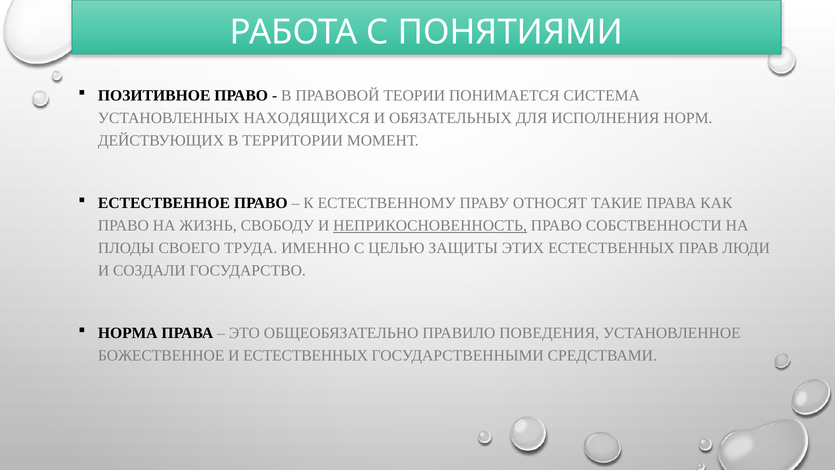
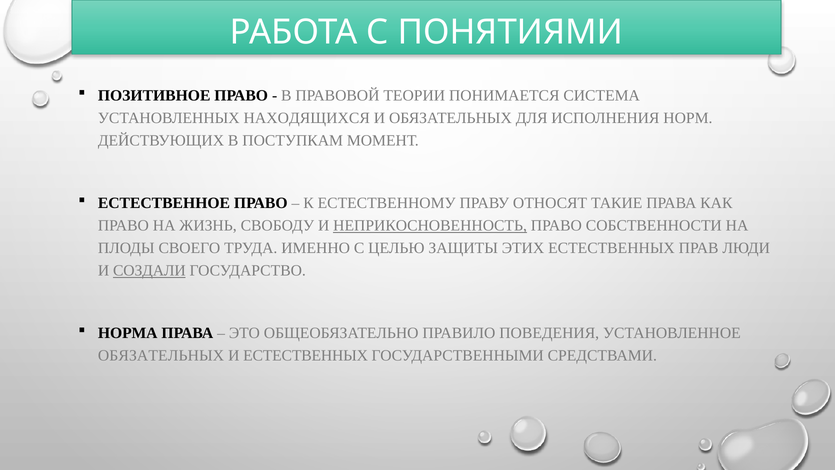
ТЕРРИТОРИИ: ТЕРРИТОРИИ -> ПОСТУПКАМ (293, 140)
СОЗДАЛИ underline: none -> present (149, 271)
БОЖЕСТВЕННОЕ: БОЖЕСТВЕННОЕ -> ОБЯЗАТЕЛЬНЫХ (161, 356)
